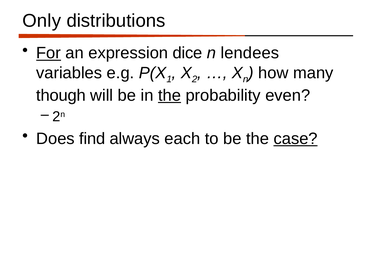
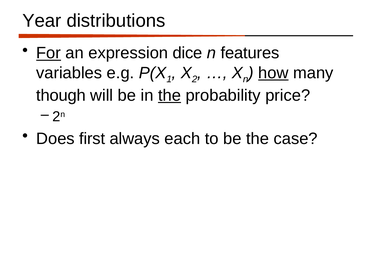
Only: Only -> Year (42, 21)
lendees: lendees -> features (250, 53)
how underline: none -> present (273, 73)
even: even -> price (288, 95)
find: find -> first (92, 139)
case underline: present -> none (296, 139)
